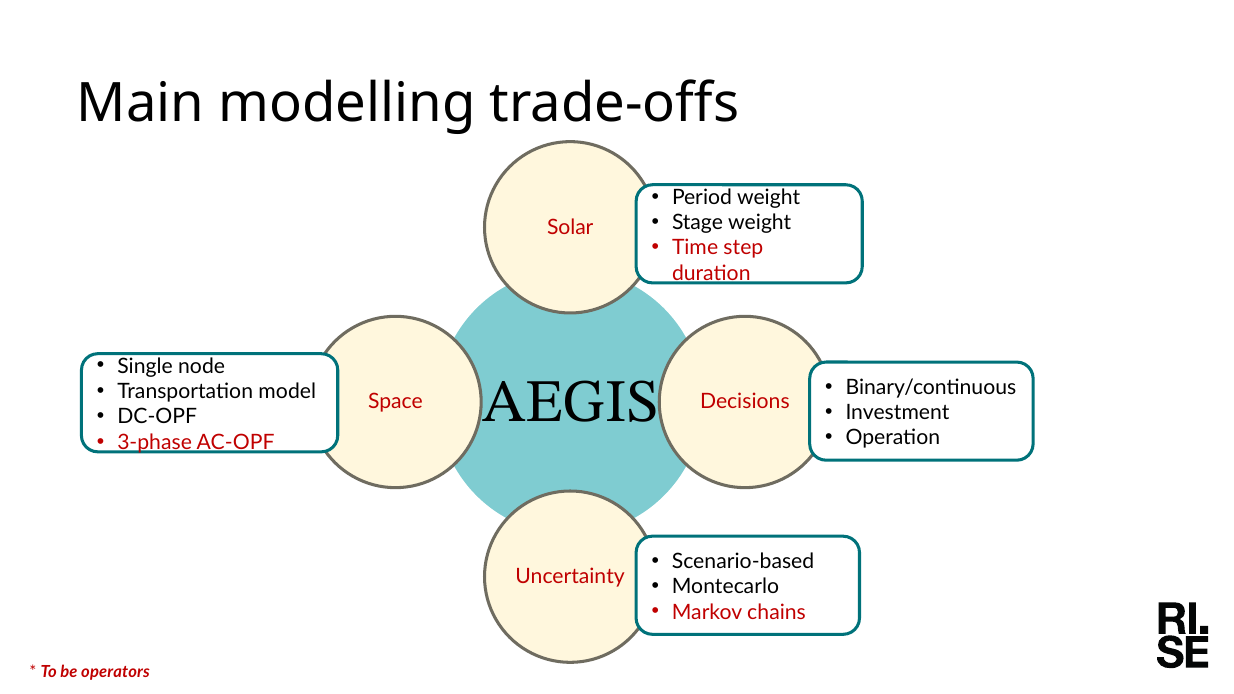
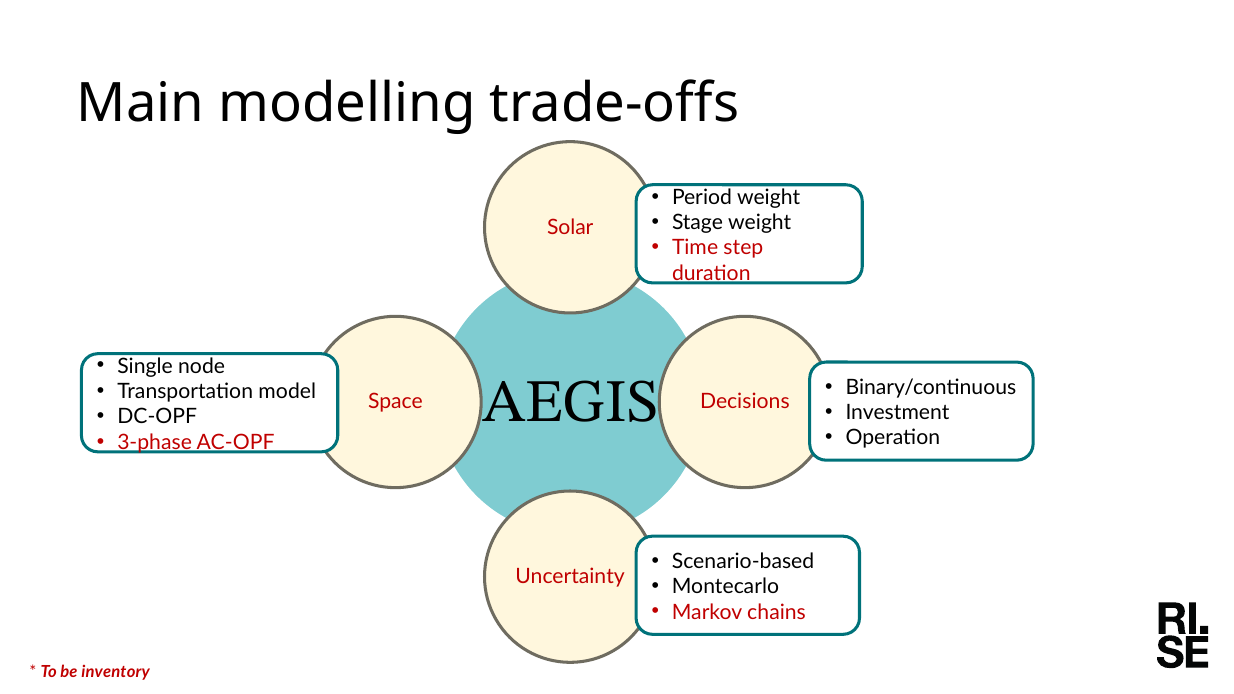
operators: operators -> inventory (116, 672)
